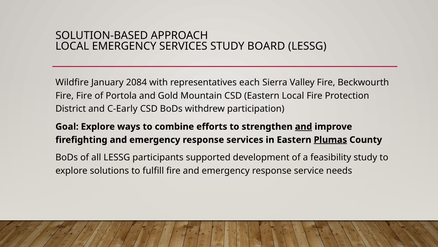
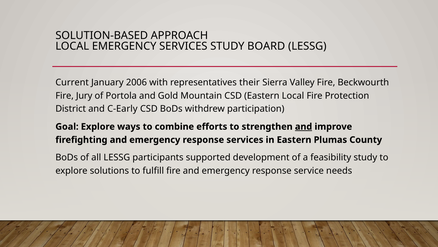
Wildfire: Wildfire -> Current (72, 82)
2084: 2084 -> 2006 (136, 82)
each: each -> their (250, 82)
Fire Fire: Fire -> Jury (84, 95)
Plumas underline: present -> none (330, 139)
